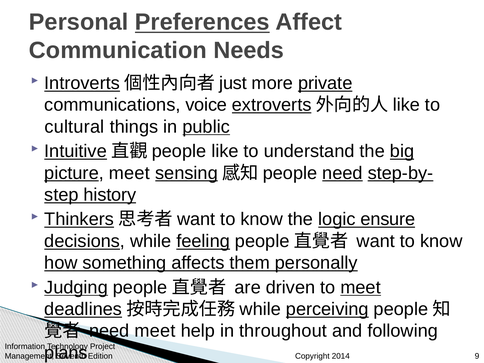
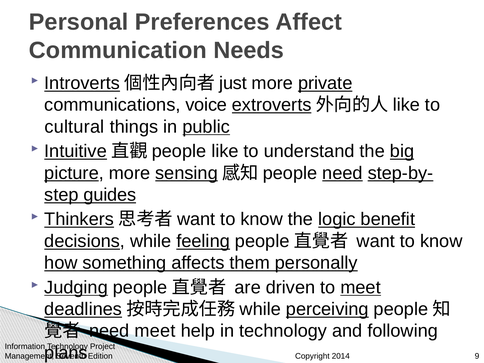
Preferences underline: present -> none (202, 22)
picture meet: meet -> more (130, 173)
history: history -> guides (110, 195)
ensure: ensure -> benefit (388, 219)
in throughout: throughout -> technology (283, 331)
